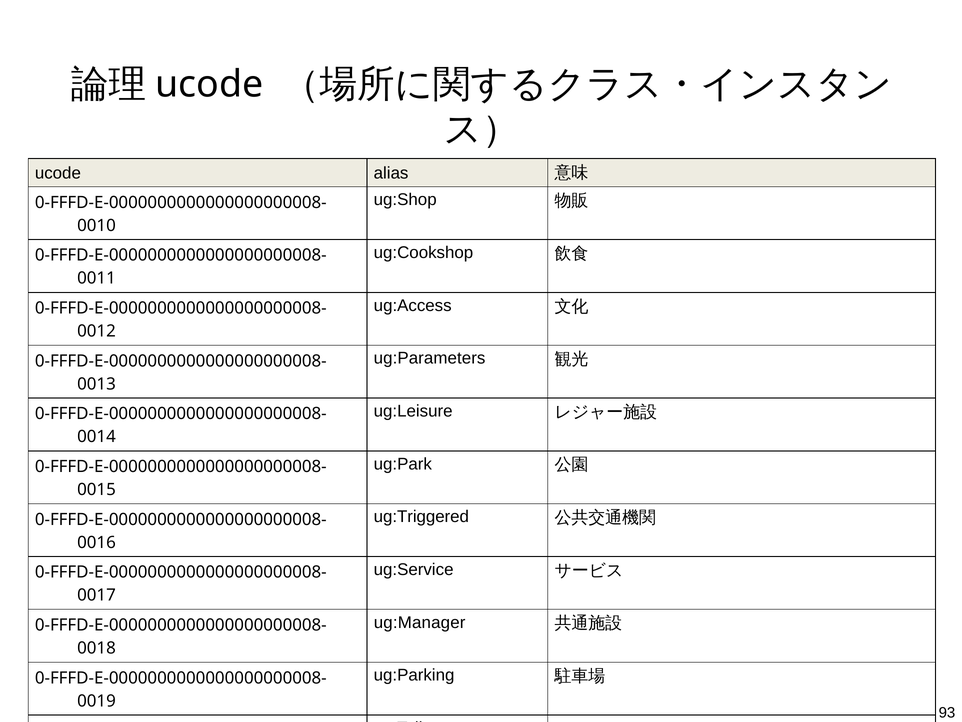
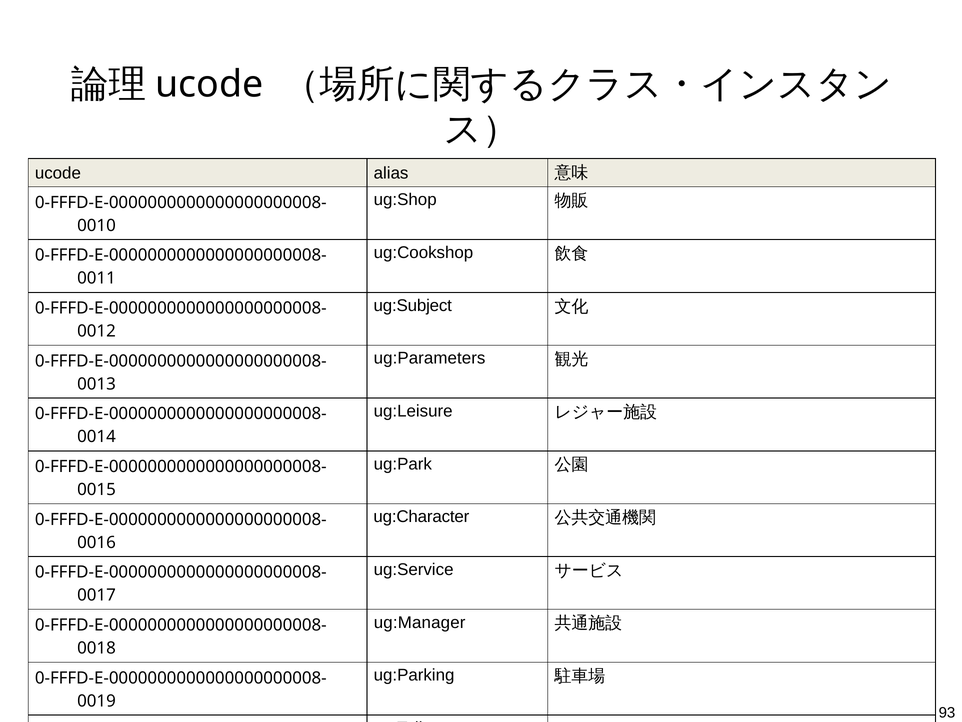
ug:Access: ug:Access -> ug:Subject (413, 305)
ug:Triggered: ug:Triggered -> ug:Character (421, 517)
